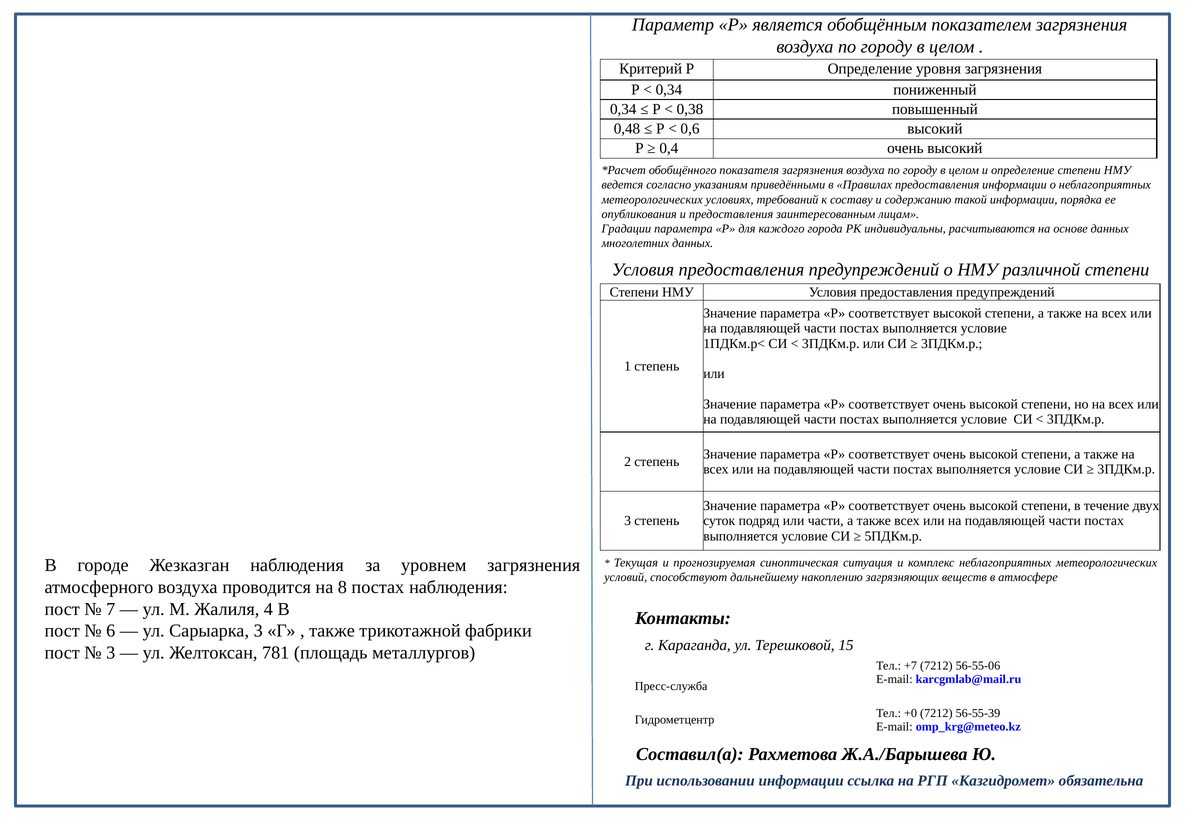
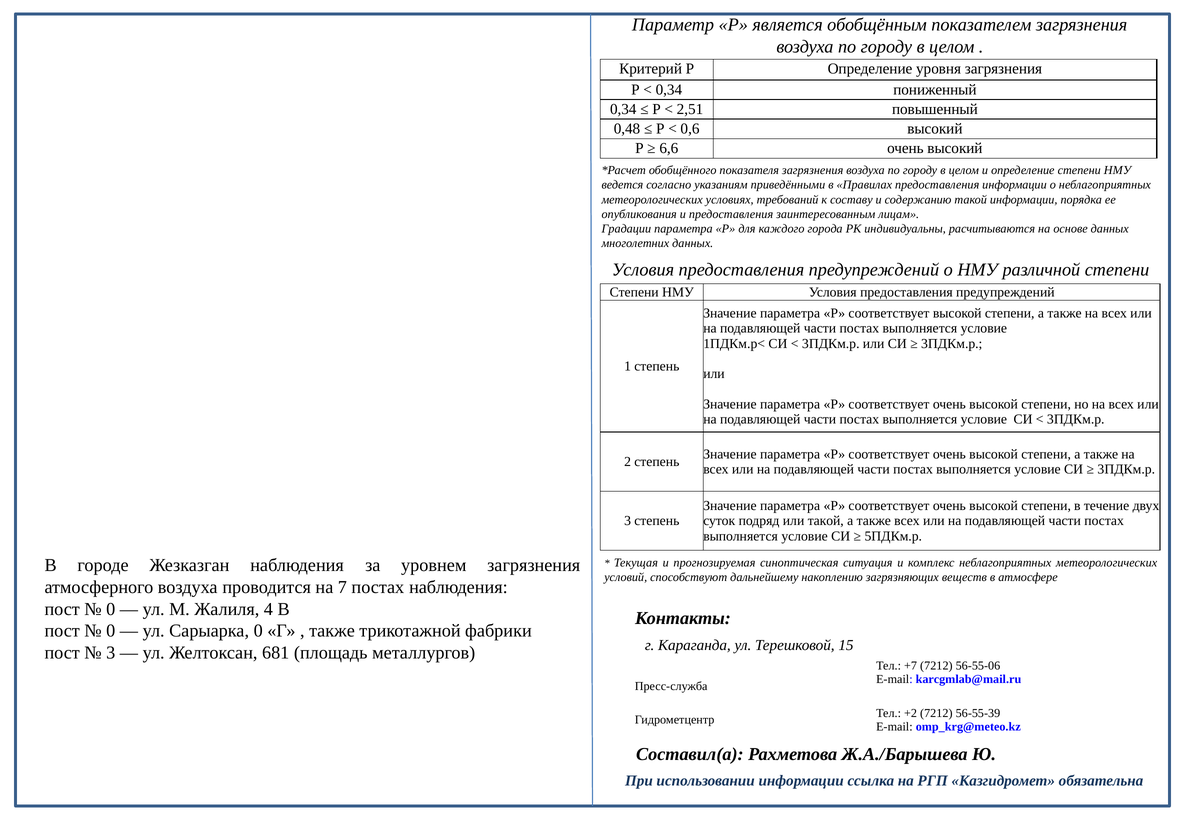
0,38: 0,38 -> 2,51 (690, 109)
0,4: 0,4 -> 6,6 (669, 148)
или части: части -> такой (826, 521)
8: 8 -> 7 (342, 587)
7: 7 -> 0 (111, 609)
6: 6 -> 0 (111, 631)
Сарыарка 3: 3 -> 0 (258, 631)
781: 781 -> 681 (276, 653)
+0: +0 -> +2 (910, 714)
